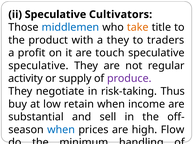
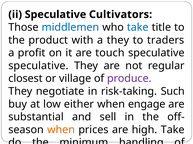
take colour: orange -> blue (138, 27)
activity: activity -> closest (25, 79)
supply: supply -> village (75, 79)
Thus: Thus -> Such (173, 92)
retain: retain -> either (79, 105)
income: income -> engage (147, 105)
when colour: blue -> orange (61, 130)
high Flow: Flow -> Take (173, 130)
